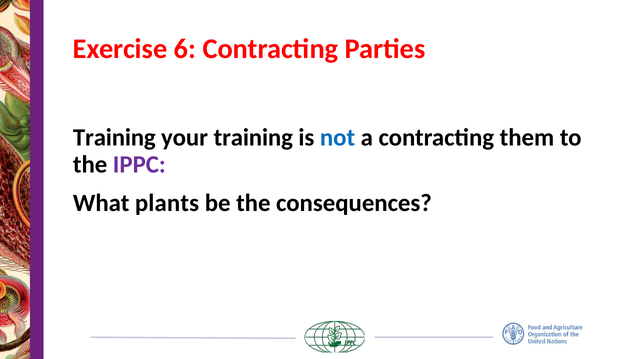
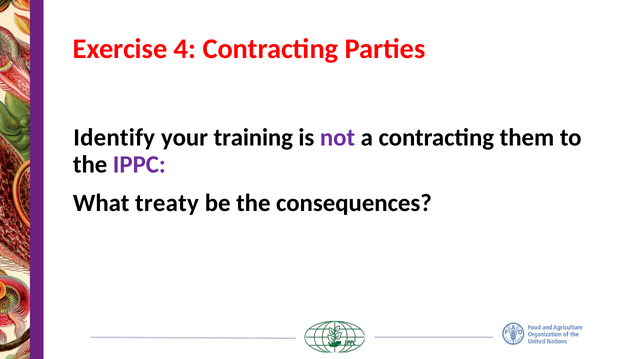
6: 6 -> 4 (185, 49)
Training: Training -> Identify (114, 138)
not colour: blue -> purple (338, 138)
plants: plants -> treaty (167, 203)
